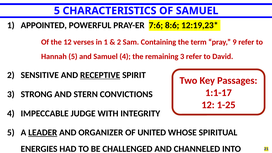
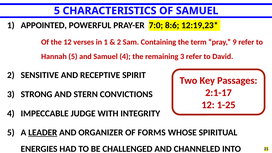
7:6: 7:6 -> 7:0 (156, 25)
RECEPTIVE underline: present -> none (100, 75)
1:1-17: 1:1-17 -> 2:1-17 (218, 93)
UNITED: UNITED -> FORMS (152, 133)
